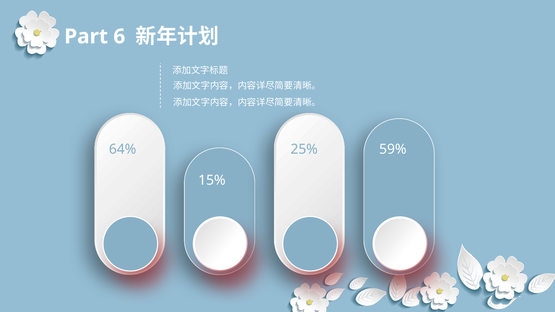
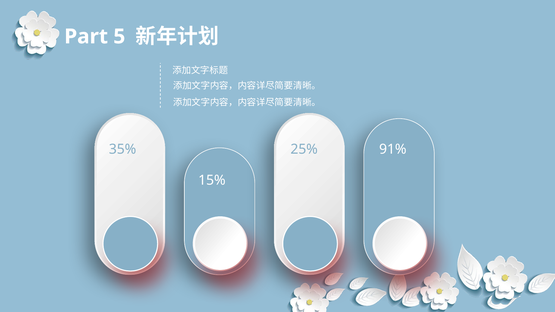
6: 6 -> 5 (119, 37)
64%: 64% -> 35% (123, 149)
59%: 59% -> 91% (393, 149)
